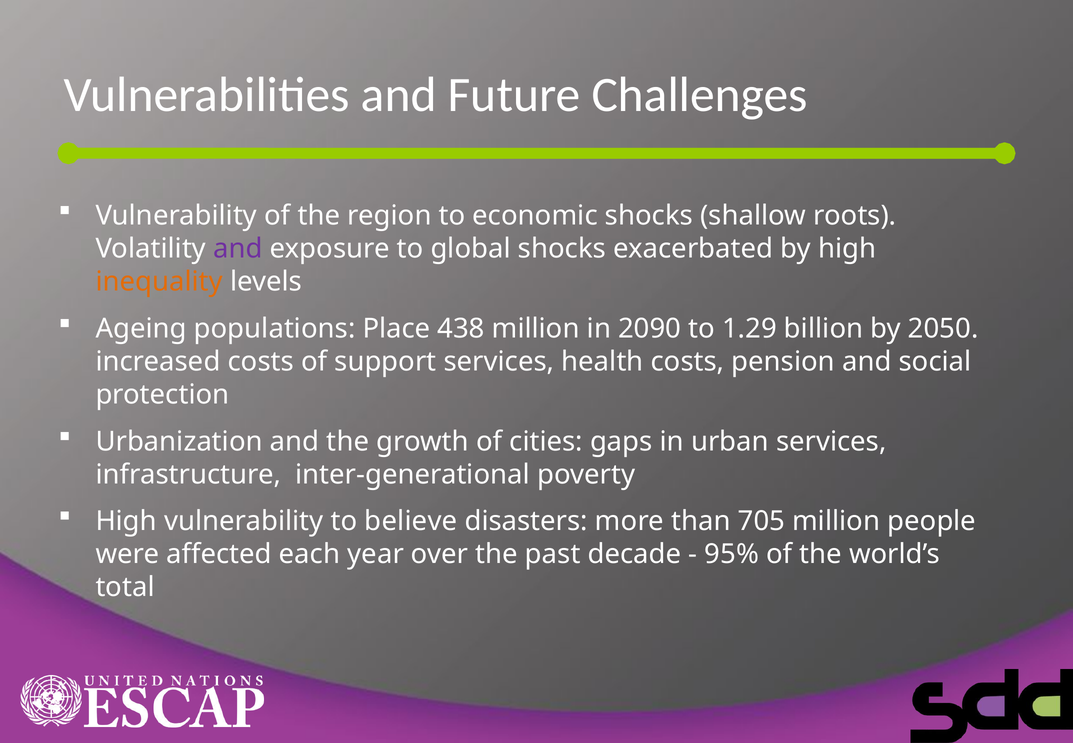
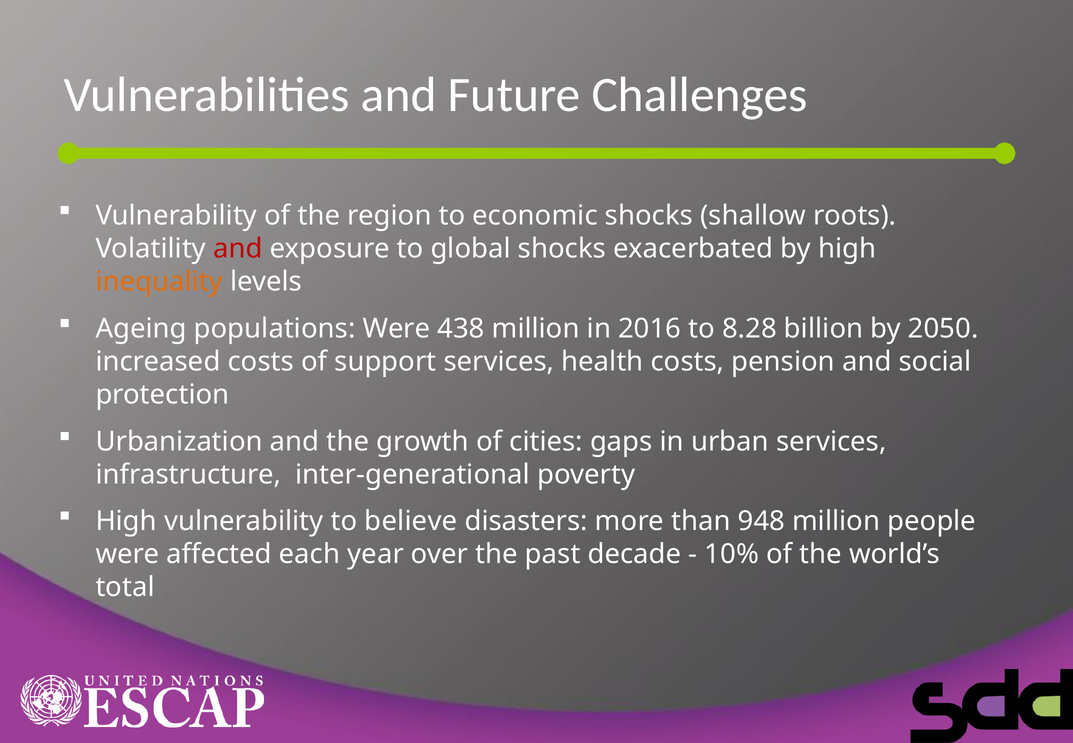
and colour: purple -> red (238, 249)
populations Place: Place -> Were (396, 328)
2090: 2090 -> 2016 (650, 328)
1.29: 1.29 -> 8.28 (750, 328)
705: 705 -> 948 (761, 521)
95%: 95% -> 10% (732, 554)
